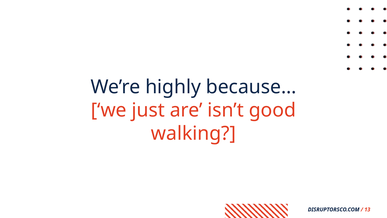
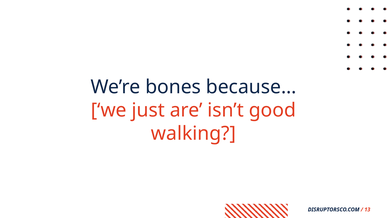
highly: highly -> bones (173, 87)
